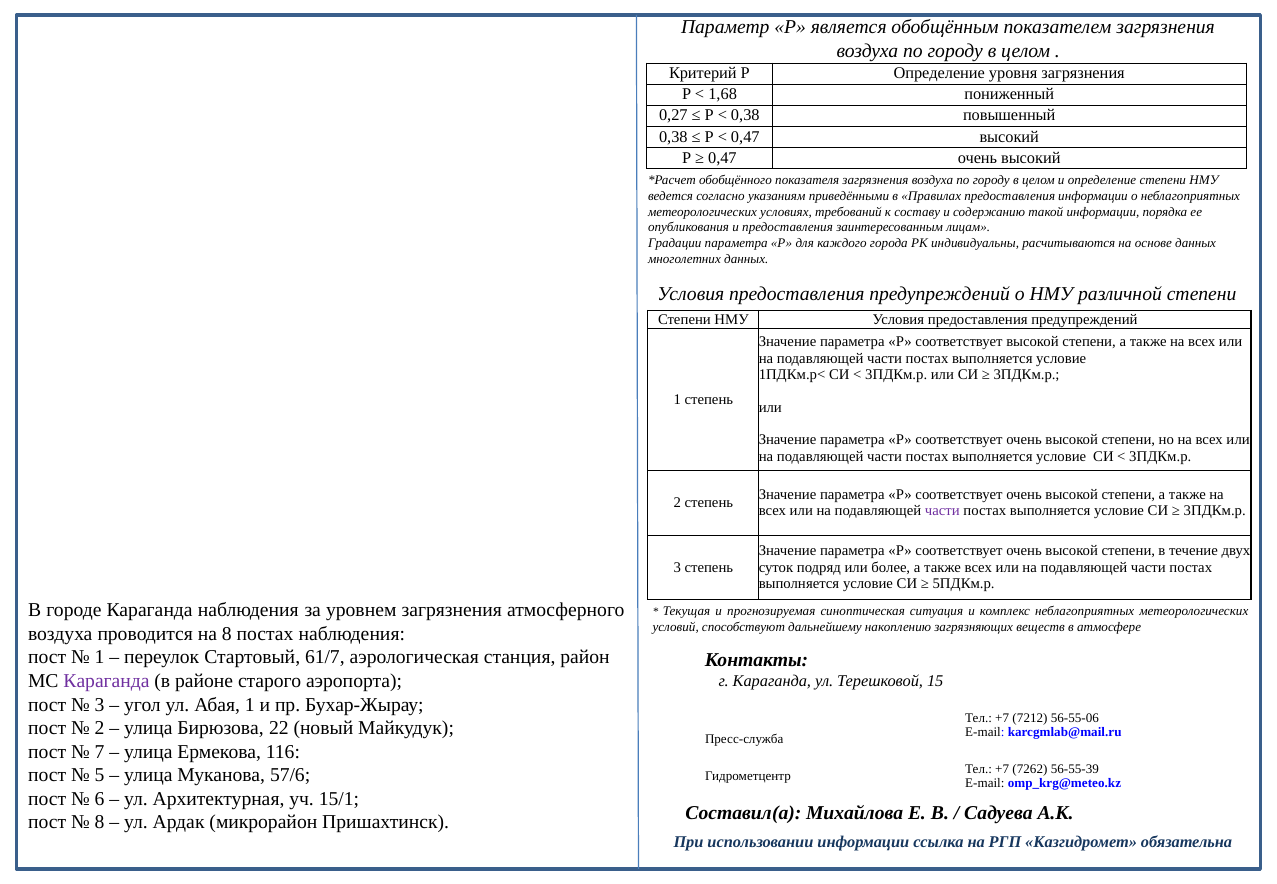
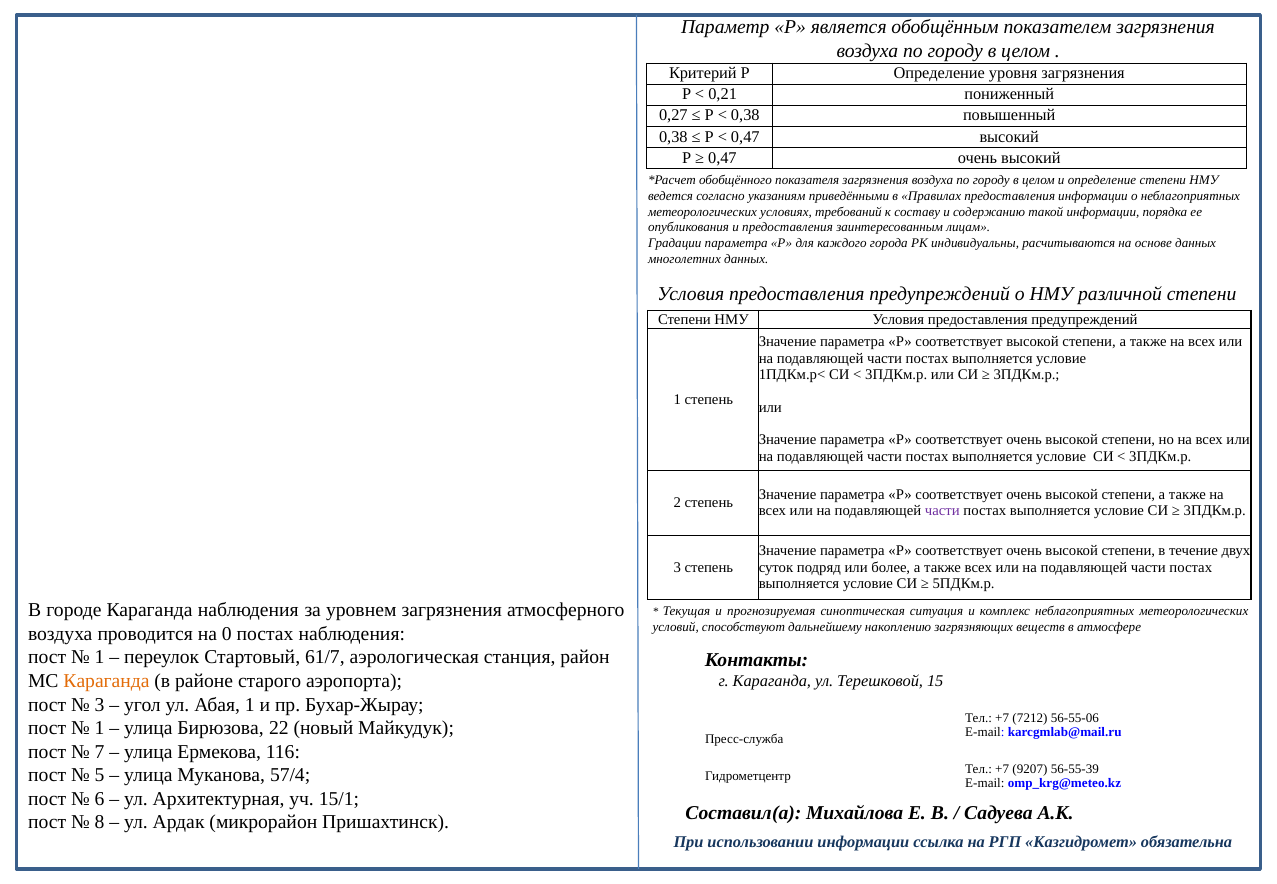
1,68: 1,68 -> 0,21 (723, 95)
на 8: 8 -> 0 (227, 634)
Караганда colour: purple -> orange (106, 681)
2: 2 -> 1 (100, 728)
7262: 7262 -> 9207 (1030, 769)
57/6: 57/6 -> 57/4 (290, 775)
